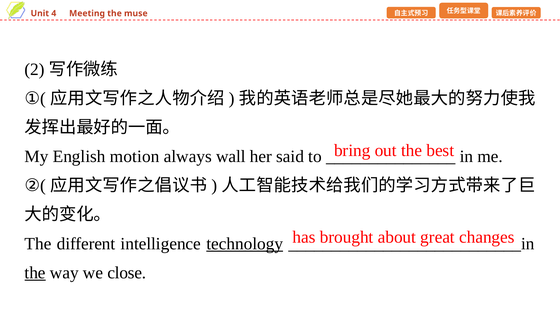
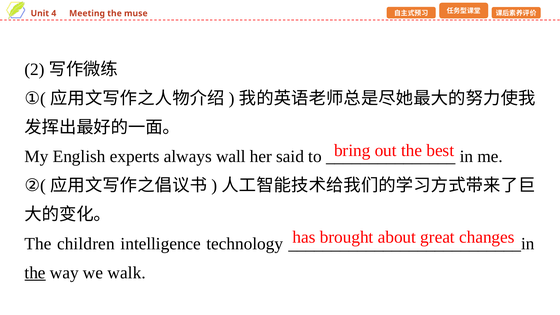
motion: motion -> experts (135, 156)
different: different -> children (86, 244)
technology underline: present -> none (245, 244)
close: close -> walk (127, 273)
